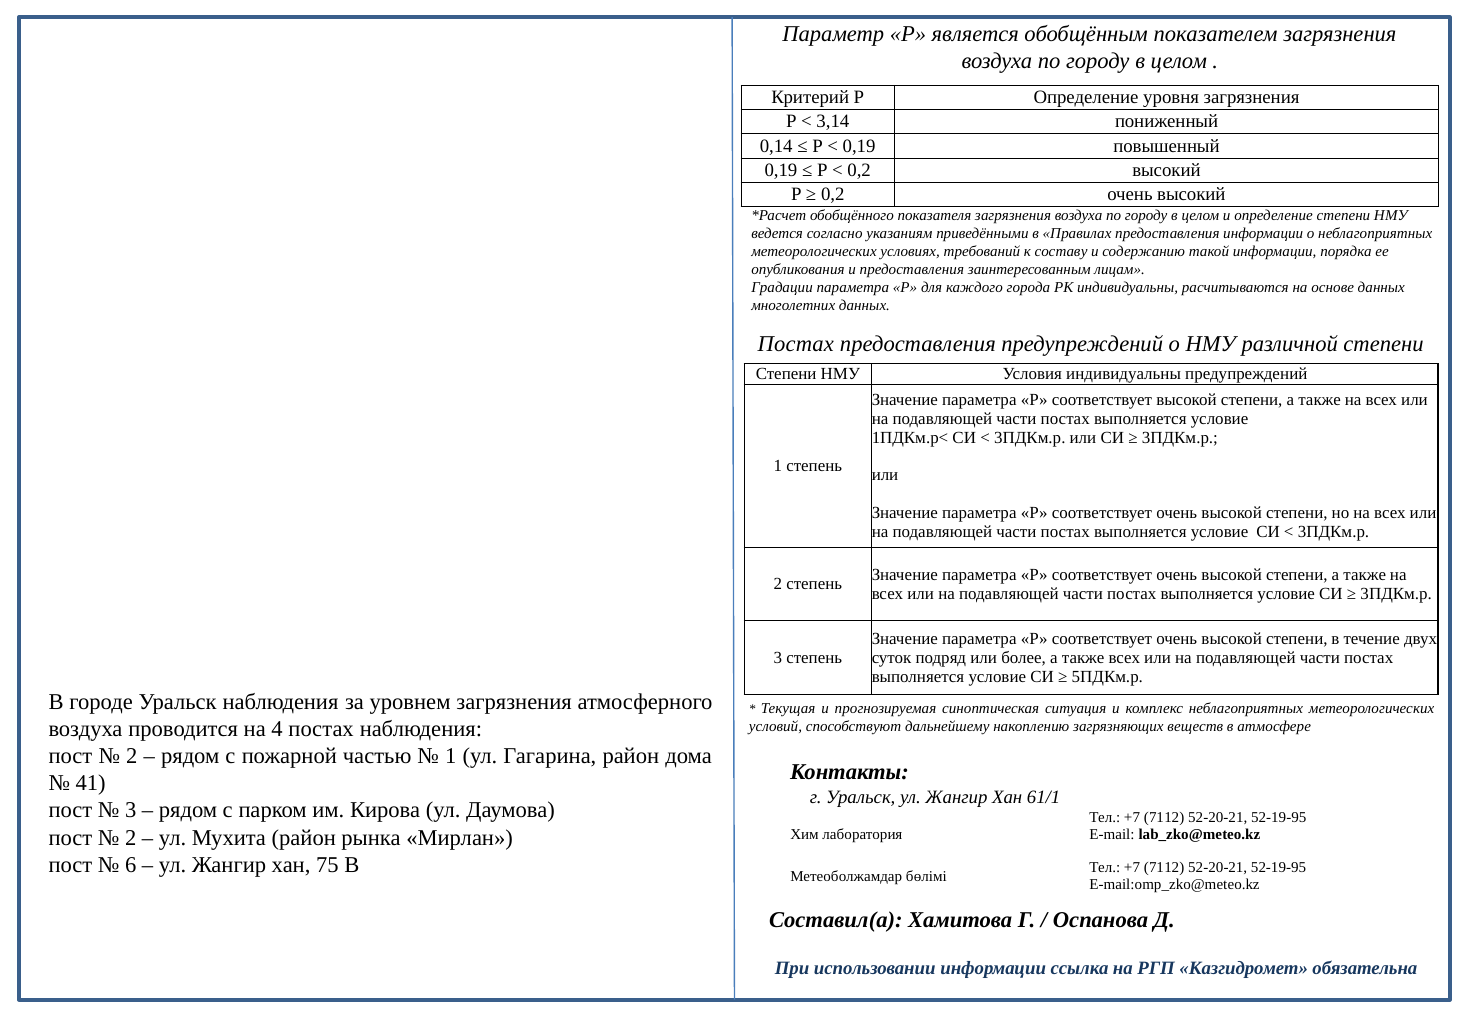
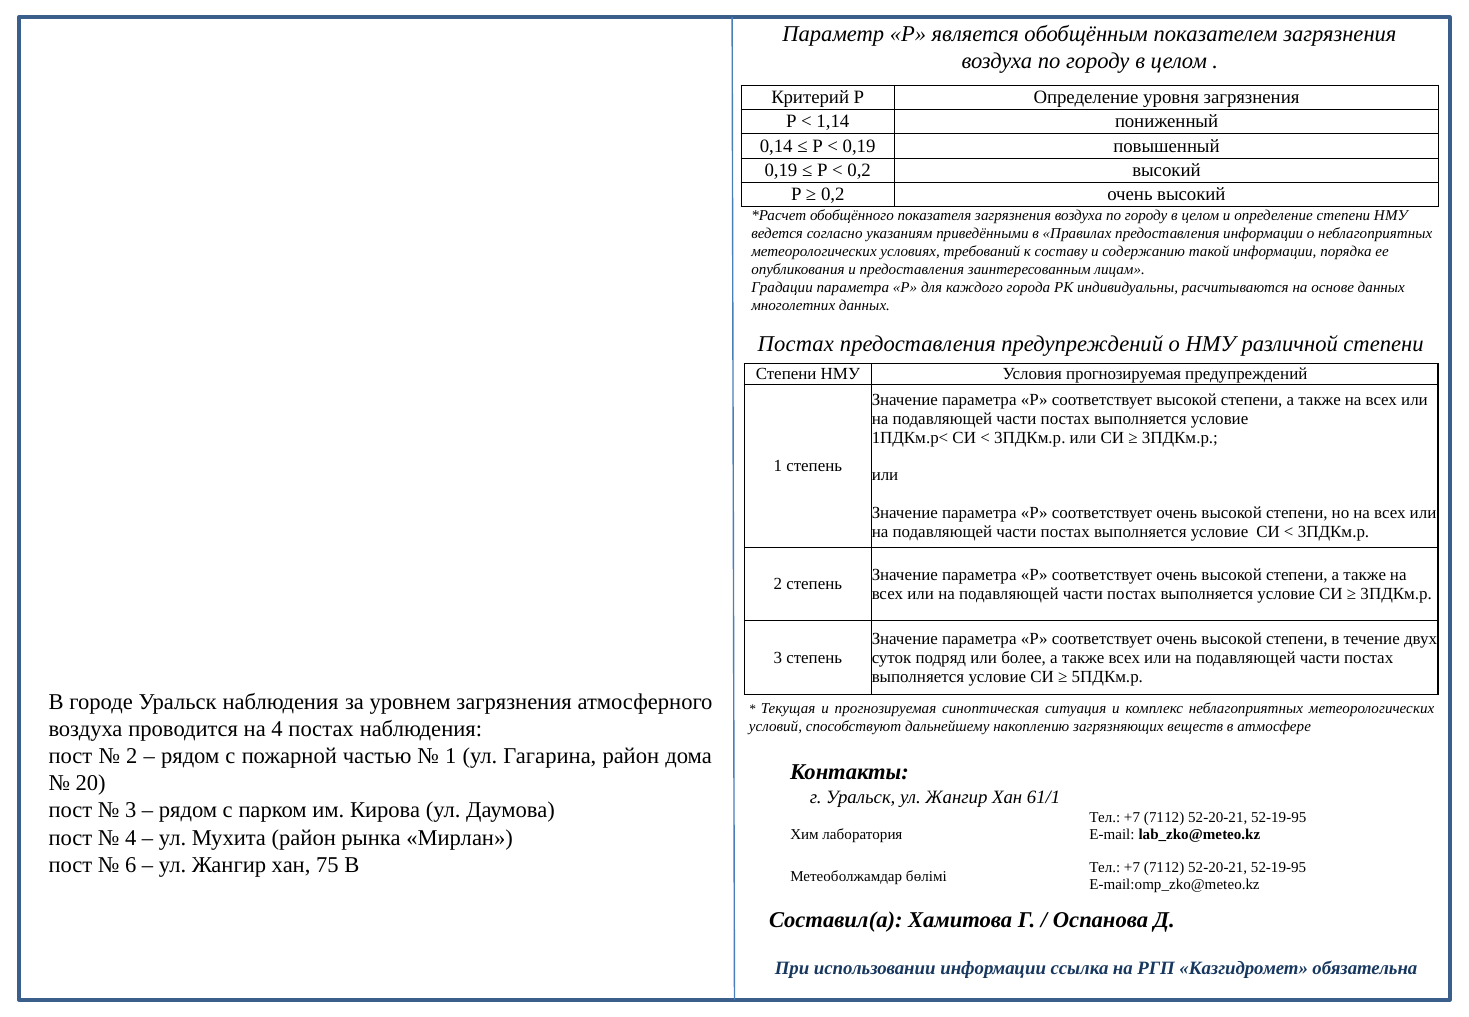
3,14: 3,14 -> 1,14 (833, 122)
Условия индивидуальны: индивидуальны -> прогнозируемая (1124, 374)
41: 41 -> 20 (91, 783)
2: 2 -> 4 (131, 838)
